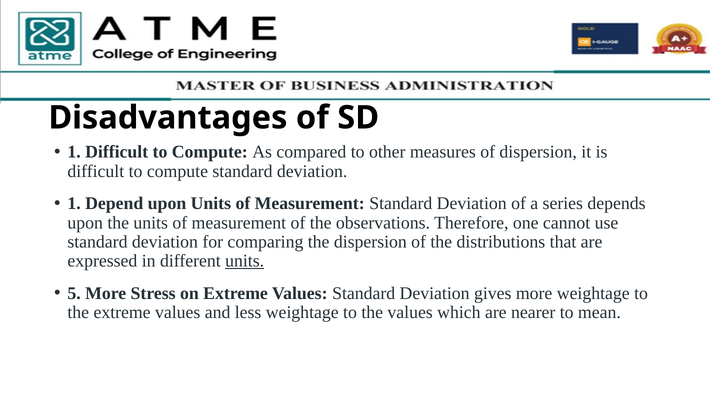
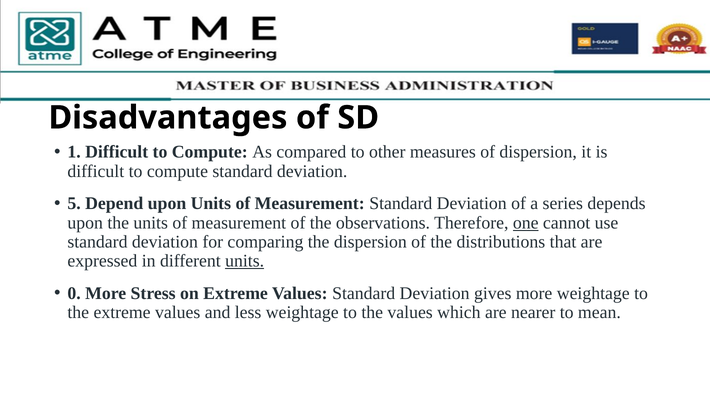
1: 1 -> 5 (74, 203)
one underline: none -> present (526, 222)
5: 5 -> 0 (74, 293)
